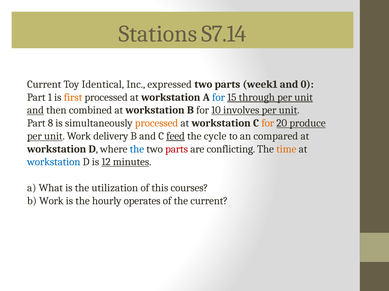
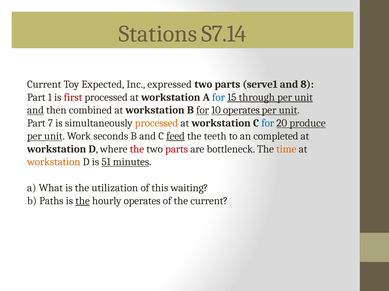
Identical: Identical -> Expected (103, 84)
week1: week1 -> serve1 (260, 84)
0: 0 -> 8 (307, 84)
first colour: orange -> red (73, 97)
for underline: none -> present (203, 110)
10 involves: involves -> operates (241, 110)
8: 8 -> 7 (50, 123)
for colour: orange -> blue (268, 123)
delivery: delivery -> seconds (111, 136)
cycle: cycle -> teeth (215, 136)
compared: compared -> completed (276, 136)
the colour: blue -> red (137, 149)
conflicting: conflicting -> bottleneck (231, 149)
workstation colour: blue -> orange (54, 162)
12: 12 -> 51 (106, 162)
courses: courses -> waiting (189, 188)
b Work: Work -> Paths (51, 201)
the underline: none -> present (83, 201)
